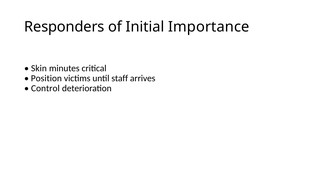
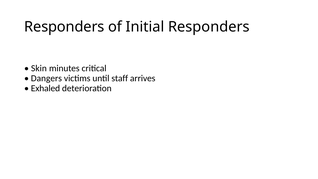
Initial Importance: Importance -> Responders (209, 27)
Position: Position -> Dangers (46, 78)
Control: Control -> Exhaled (45, 88)
